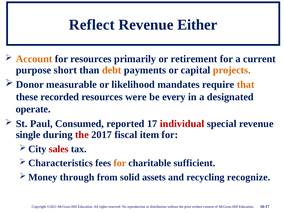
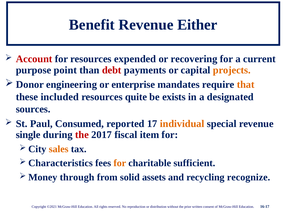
Reflect: Reflect -> Benefit (92, 25)
Account colour: orange -> red (34, 59)
primarily: primarily -> expended (135, 59)
retirement: retirement -> recovering (194, 59)
short: short -> point (65, 70)
debt colour: orange -> red (112, 70)
measurable: measurable -> engineering (72, 85)
likelihood: likelihood -> enterprise (133, 85)
recorded: recorded -> included (60, 97)
were: were -> quite (136, 97)
every: every -> exists (174, 97)
operate: operate -> sources (33, 109)
individual colour: red -> orange (182, 124)
sales colour: red -> orange (59, 149)
